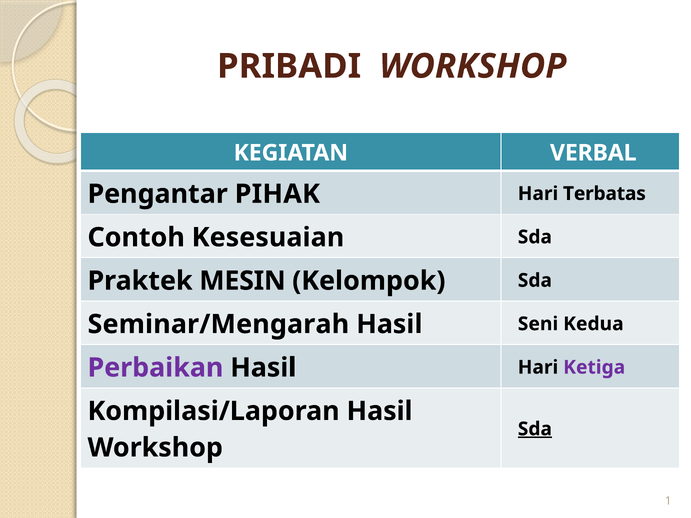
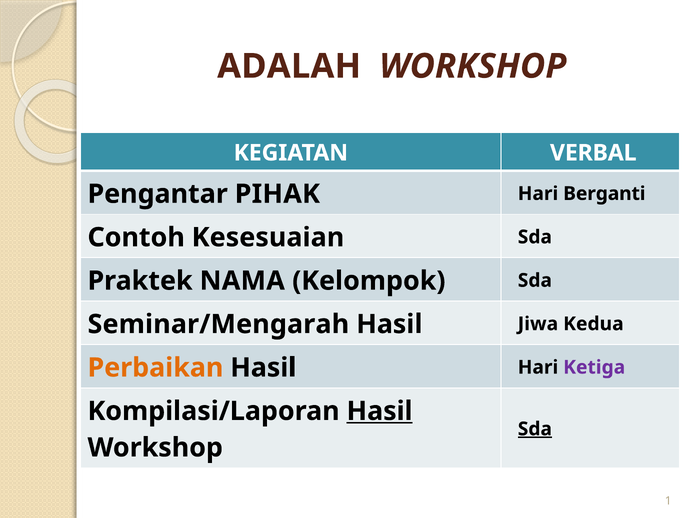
PRIBADI: PRIBADI -> ADALAH (289, 66)
Terbatas: Terbatas -> Berganti (604, 194)
MESIN: MESIN -> NAMA (242, 281)
Seni: Seni -> Jiwa (538, 324)
Perbaikan colour: purple -> orange (155, 368)
Hasil underline: none -> present (380, 411)
